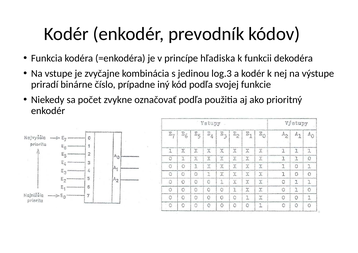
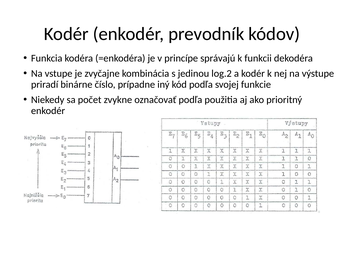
hľadiska: hľadiska -> správajú (218, 58)
log.3: log.3 -> log.2 (222, 73)
